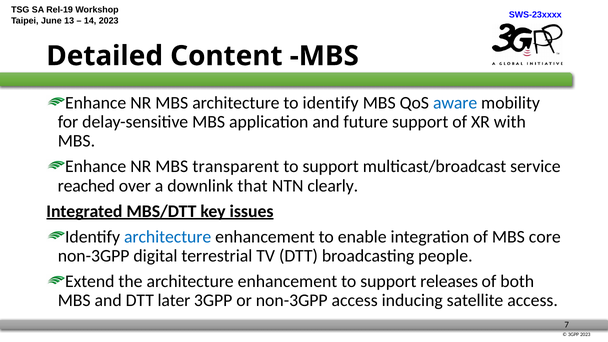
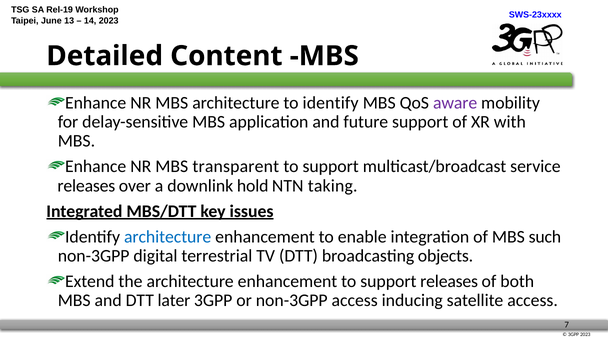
aware colour: blue -> purple (455, 103)
reached: reached -> releases (86, 186)
that: that -> hold (253, 186)
clearly: clearly -> taking (333, 186)
core: core -> such (545, 237)
people: people -> objects (446, 256)
